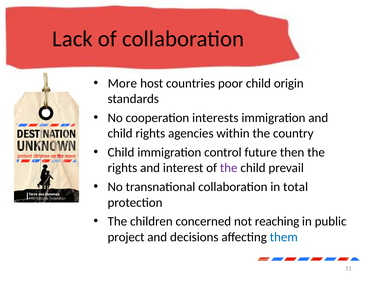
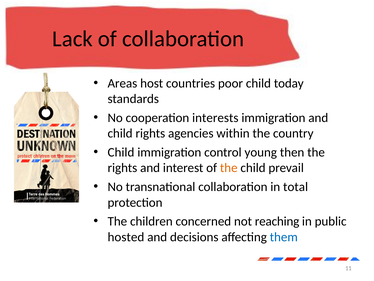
More: More -> Areas (122, 83)
origin: origin -> today (289, 83)
future: future -> young (261, 152)
the colour: purple -> orange (229, 168)
project: project -> hosted (126, 237)
